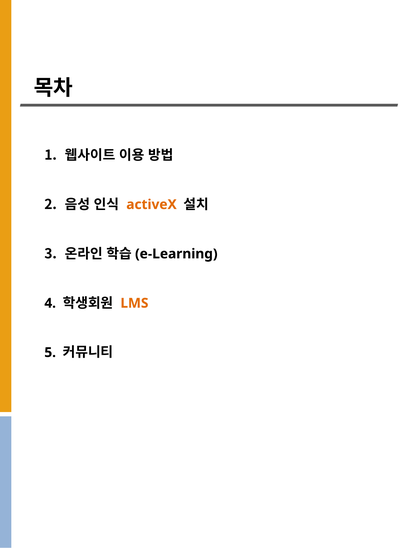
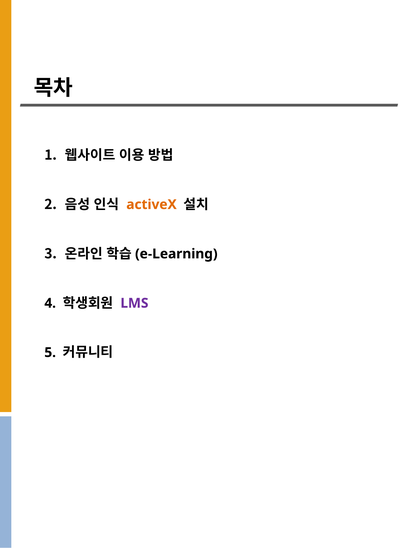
LMS colour: orange -> purple (134, 303)
